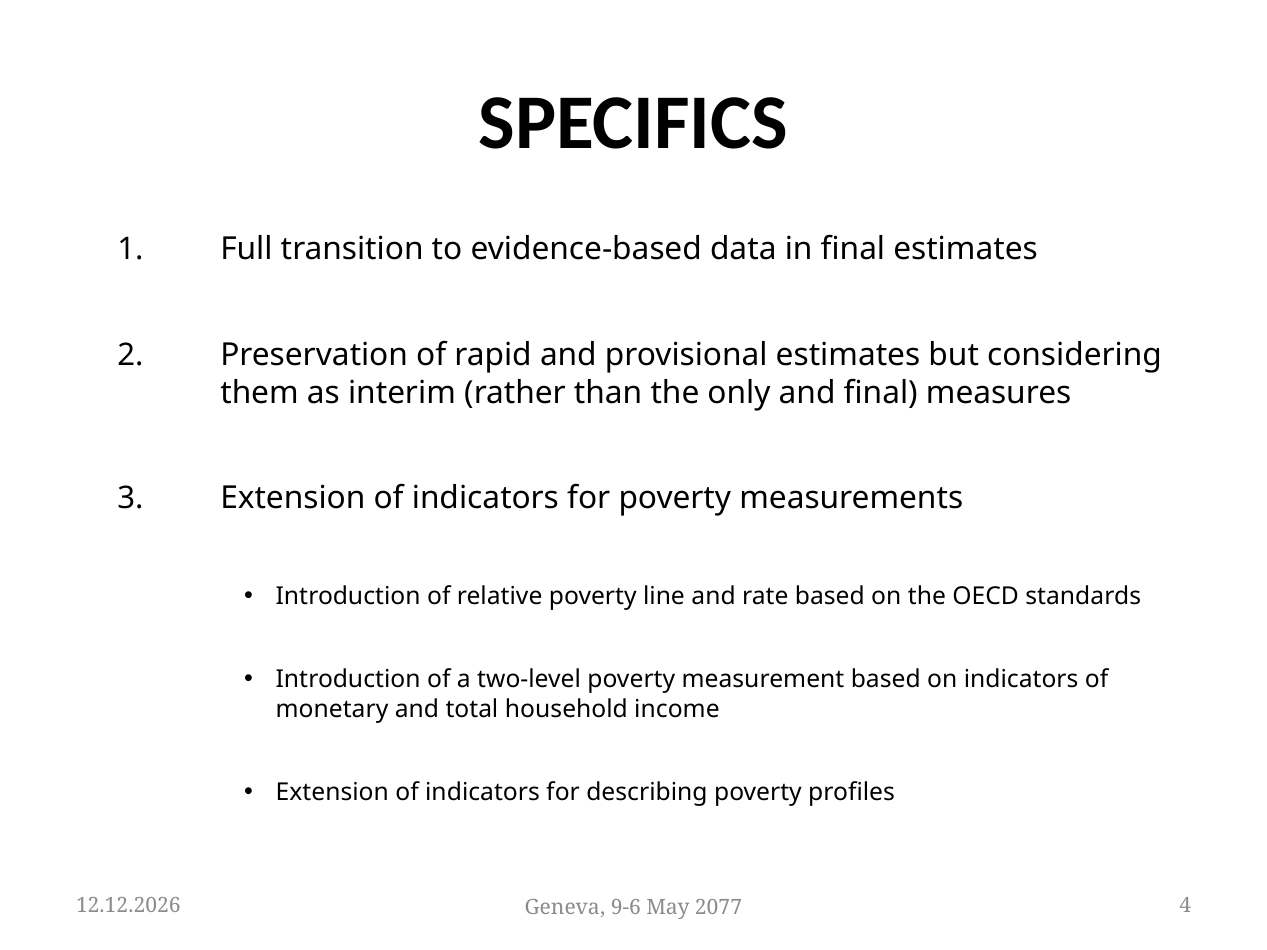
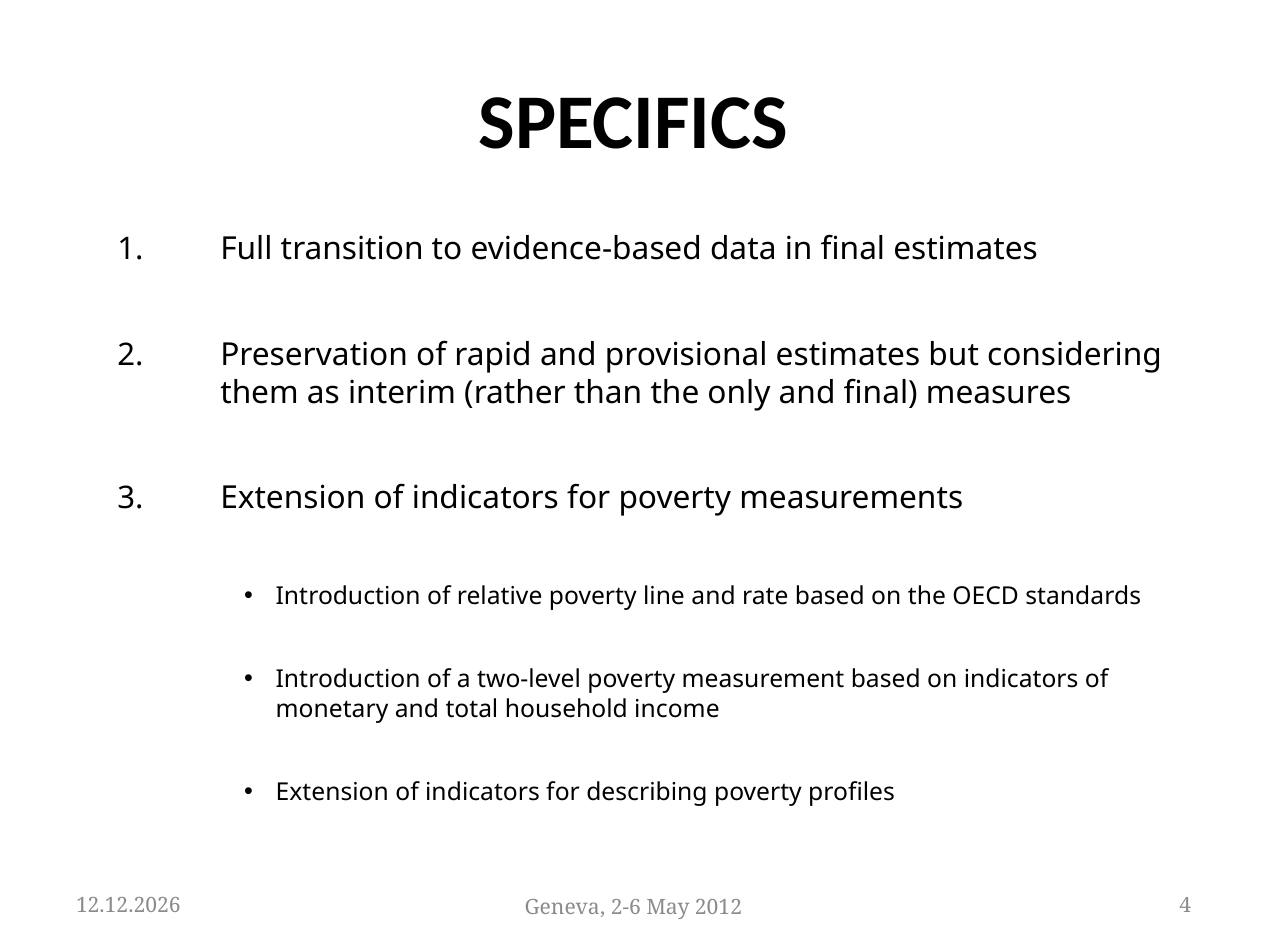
9-6: 9-6 -> 2-6 (626, 907)
2077: 2077 -> 2012 (718, 907)
